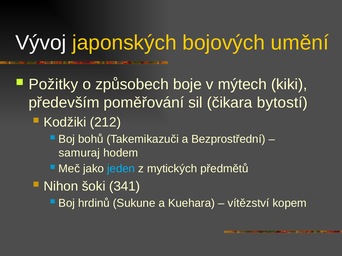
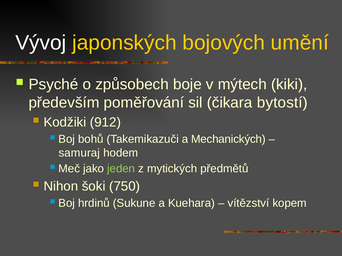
Požitky: Požitky -> Psyché (53, 85)
212: 212 -> 912 (105, 122)
Bezprostřední: Bezprostřední -> Mechanických (228, 139)
jeden colour: light blue -> light green (121, 169)
341: 341 -> 750 (125, 187)
